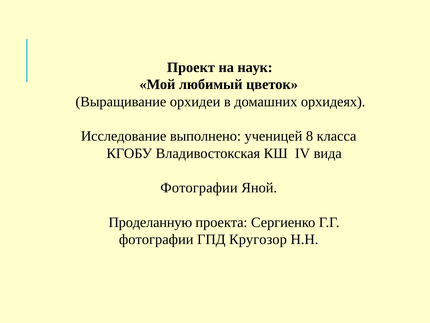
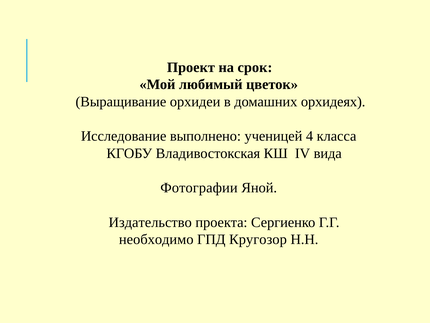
наук: наук -> срок (255, 67)
8: 8 -> 4 (310, 136)
Проделанную: Проделанную -> Издательство (150, 222)
фотографии: фотографии -> необходимо (156, 239)
